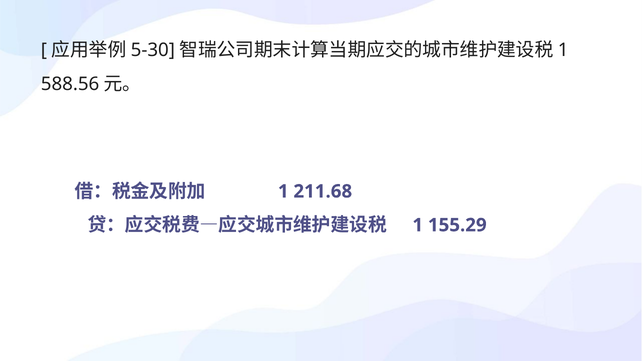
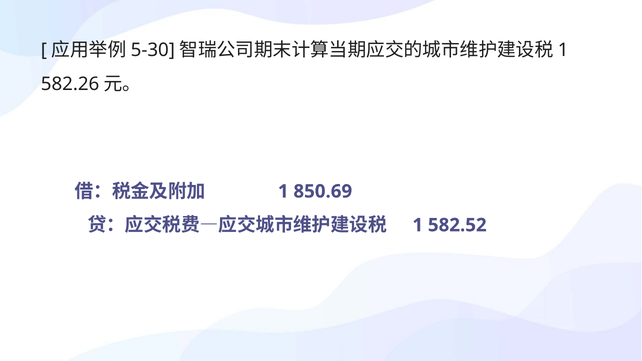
588.56: 588.56 -> 582.26 (70, 84)
211.68: 211.68 -> 850.69 (323, 191)
155.29: 155.29 -> 582.52 (457, 225)
